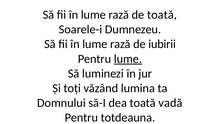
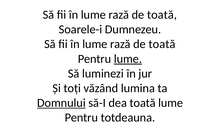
iubirii: iubirii -> toată (162, 44)
Domnului underline: none -> present (61, 103)
toată vadă: vadă -> lume (171, 103)
